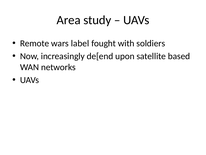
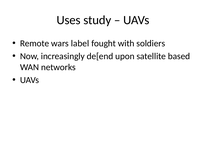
Area: Area -> Uses (69, 20)
